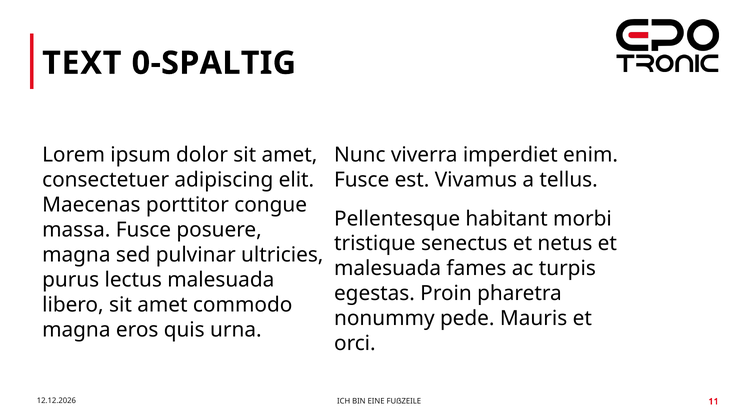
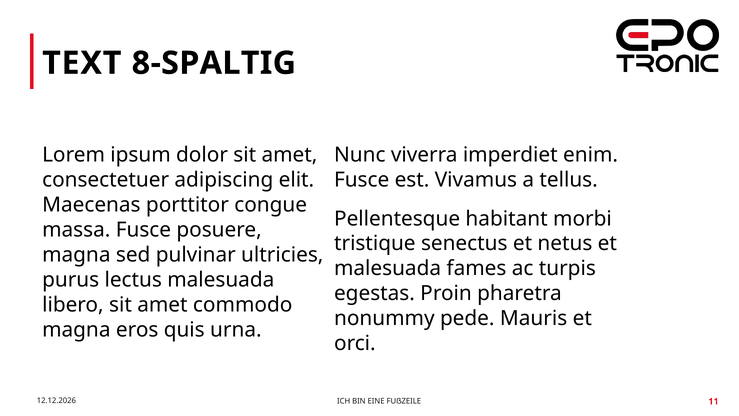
0-SPALTIG: 0-SPALTIG -> 8-SPALTIG (214, 63)
